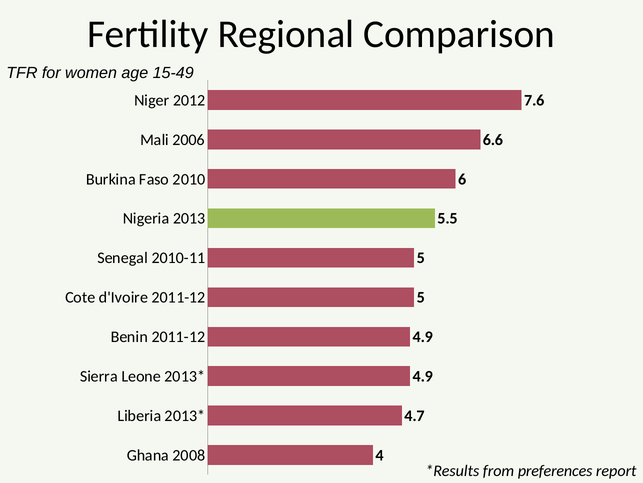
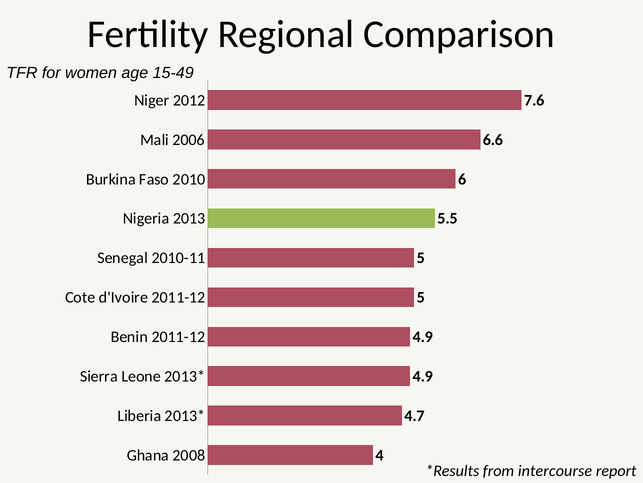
preferences: preferences -> intercourse (555, 470)
